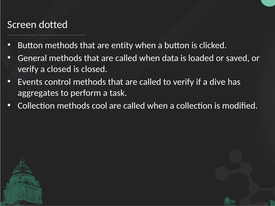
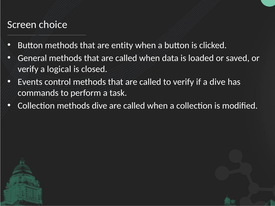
dotted: dotted -> choice (53, 25)
a closed: closed -> logical (59, 69)
aggregates: aggregates -> commands (38, 93)
methods cool: cool -> dive (99, 106)
